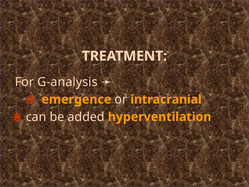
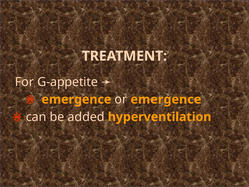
G-analysis: G-analysis -> G-appetite (68, 82)
or intracranial: intracranial -> emergence (166, 99)
